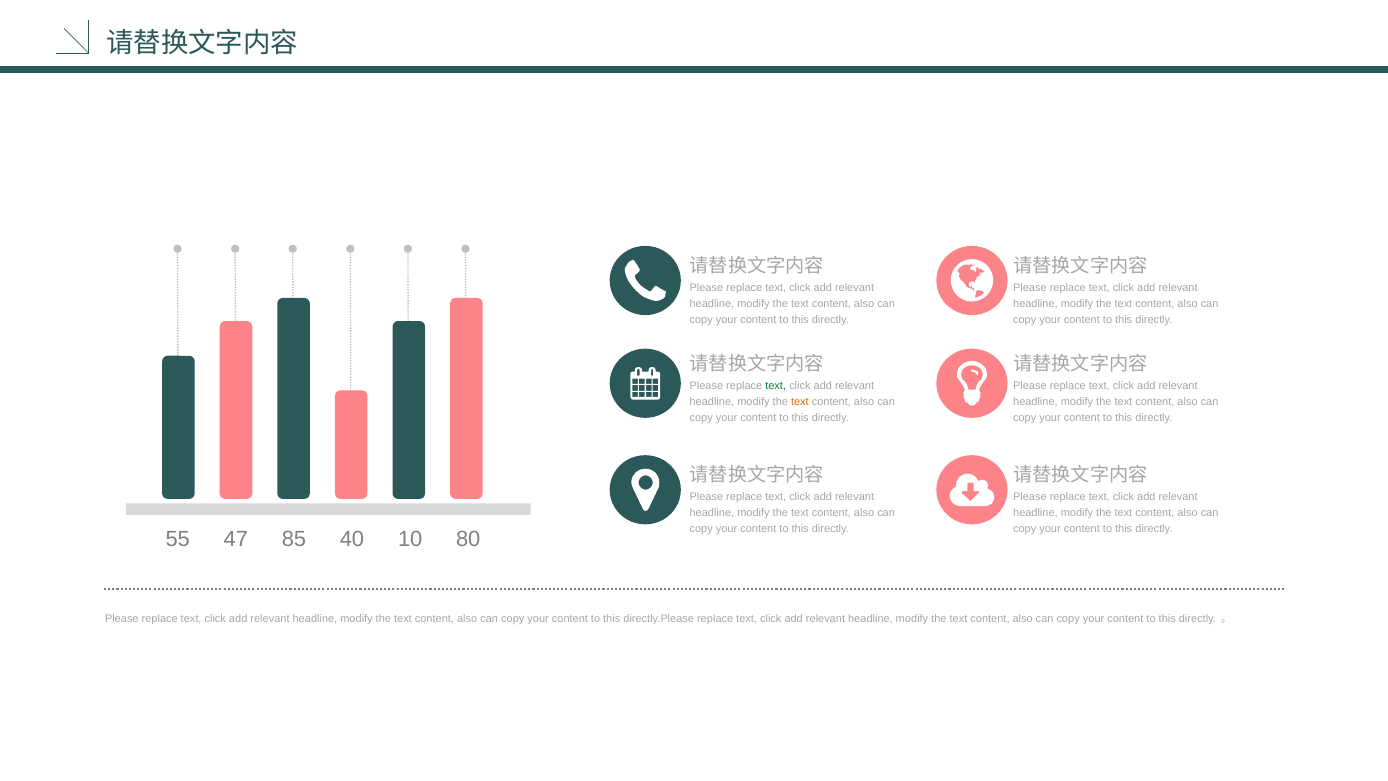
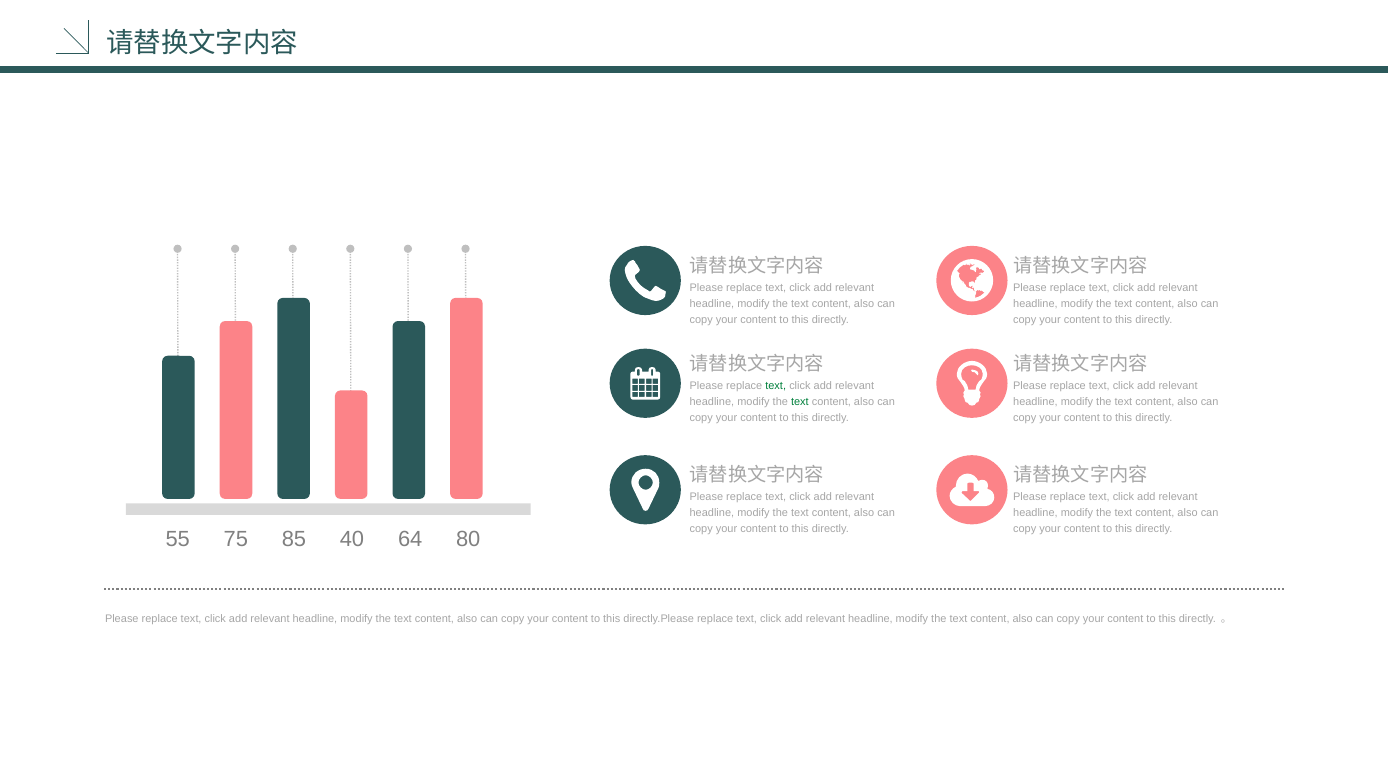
text colour: orange -> green (800, 402)
47: 47 -> 75 (236, 539)
10: 10 -> 64 (410, 539)
